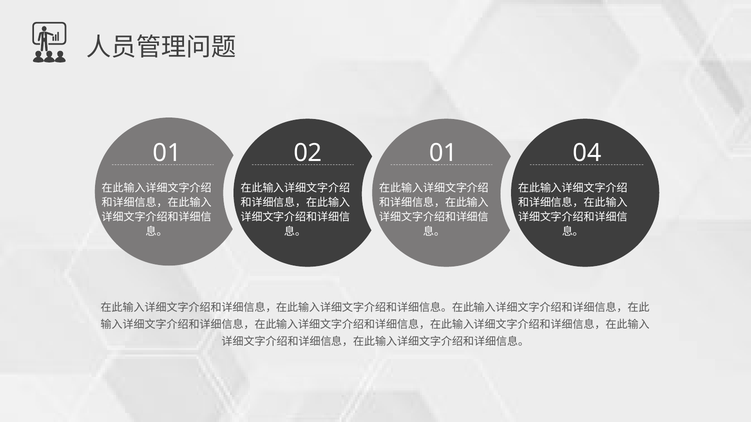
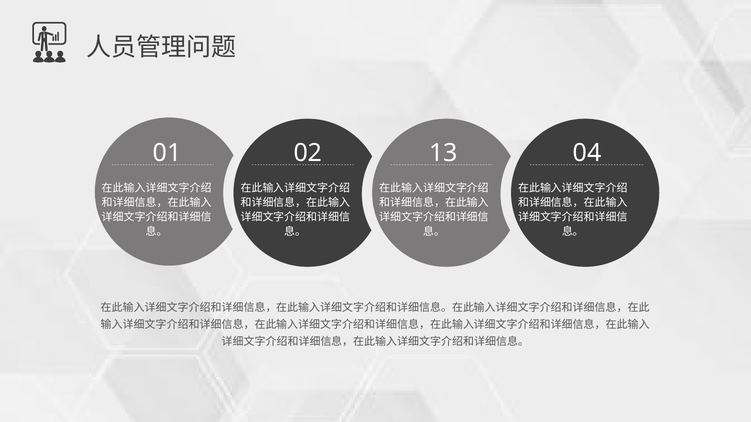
02 01: 01 -> 13 (443, 153)
